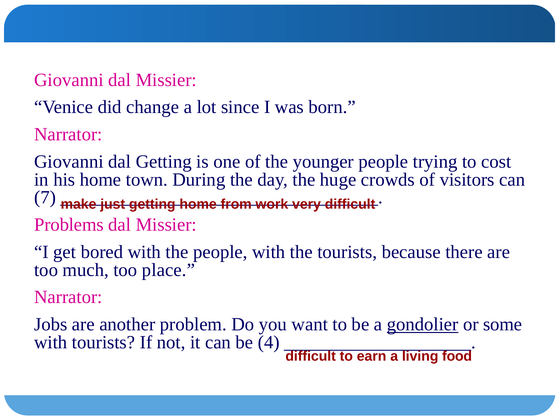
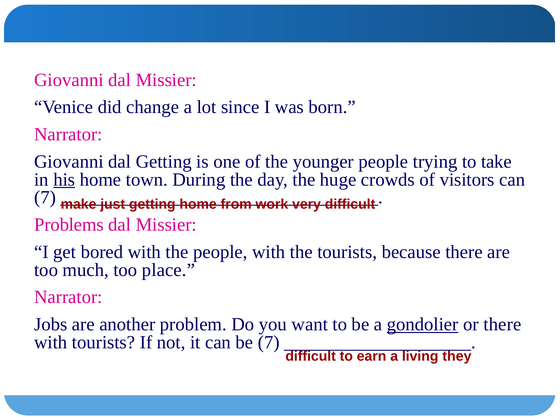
cost: cost -> take (496, 162)
his underline: none -> present (64, 180)
or some: some -> there (502, 324)
be 4: 4 -> 7 (269, 342)
food: food -> they (457, 356)
